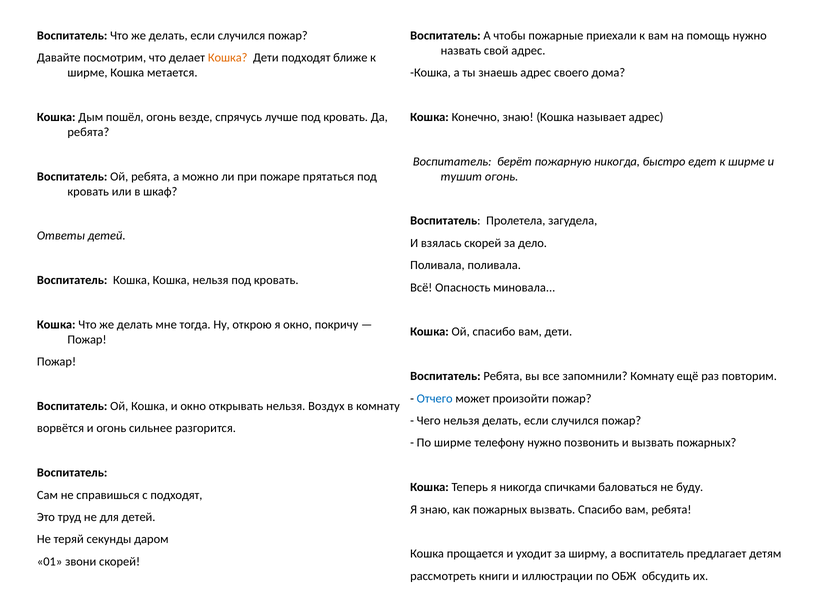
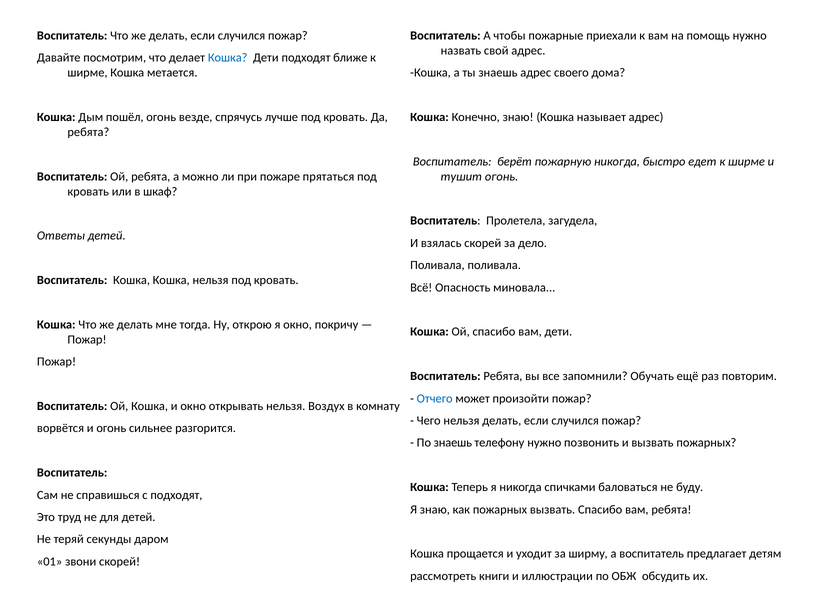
Кошка colour: orange -> blue (228, 58)
запомнили Комнату: Комнату -> Обучать (652, 376)
По ширме: ширме -> знаешь (453, 442)
